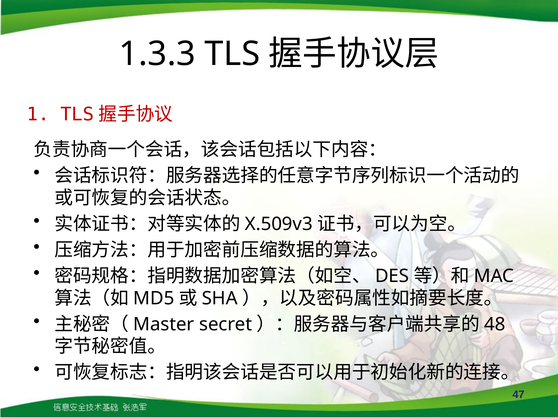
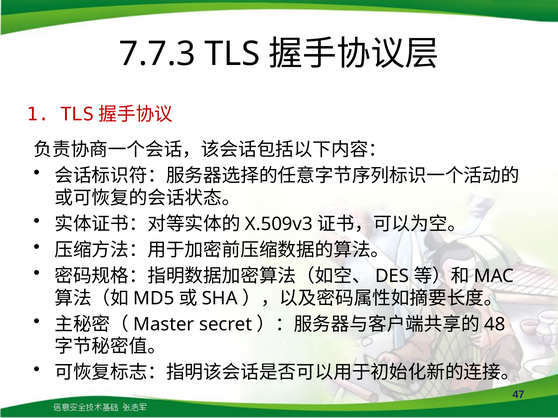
1.3.3: 1.3.3 -> 7.7.3 (157, 54)
